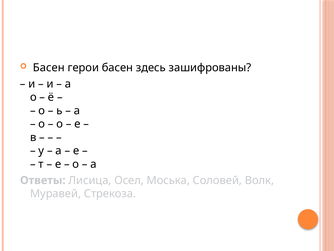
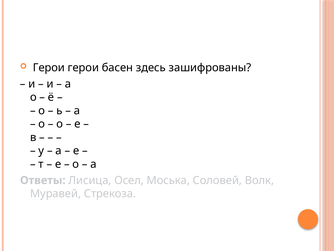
Басен: Басен -> Герои (49, 68)
